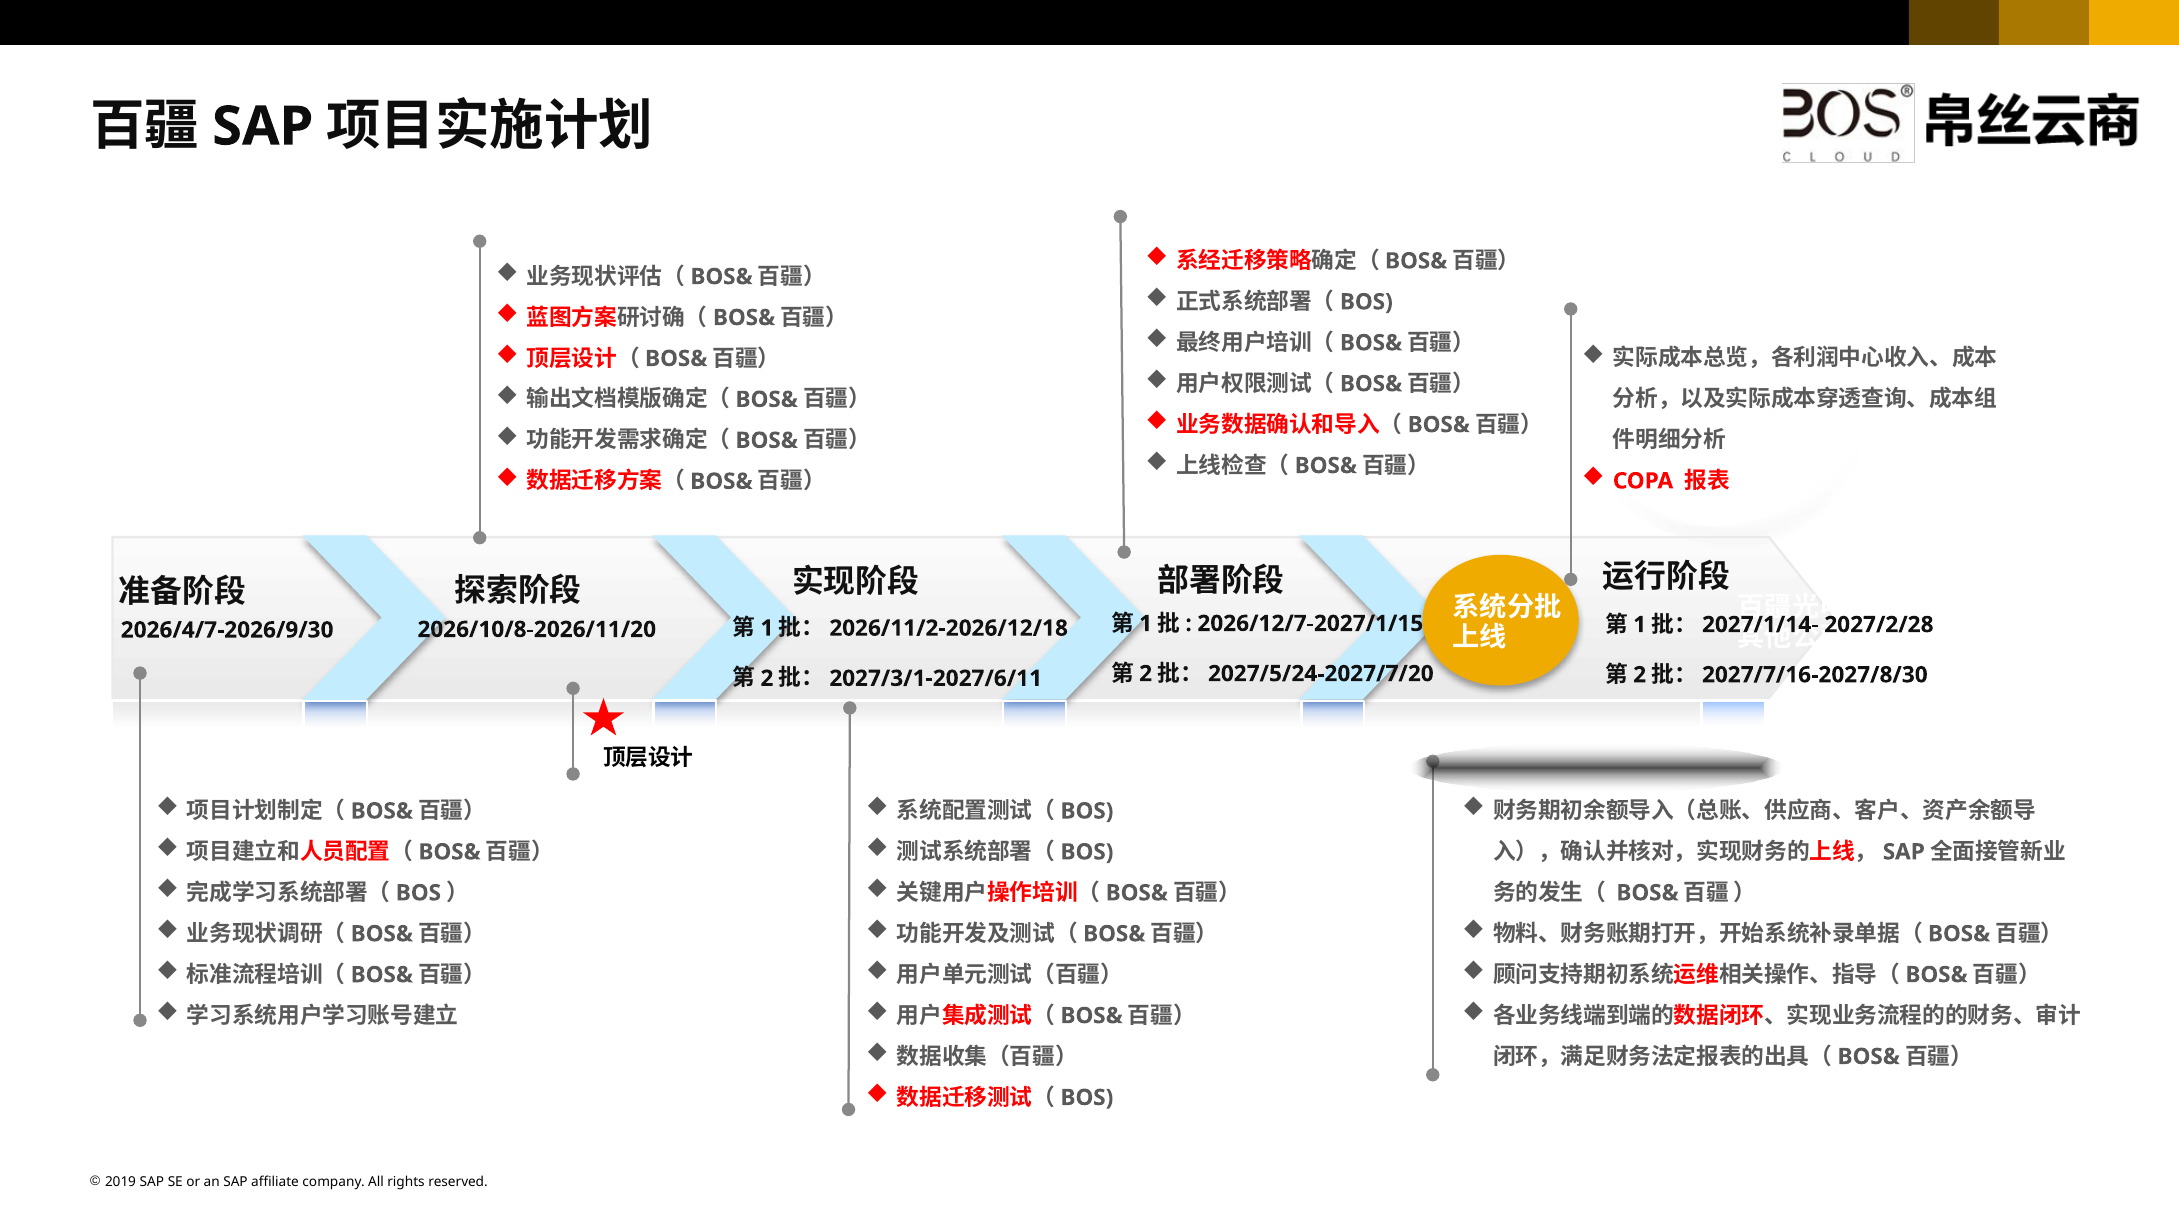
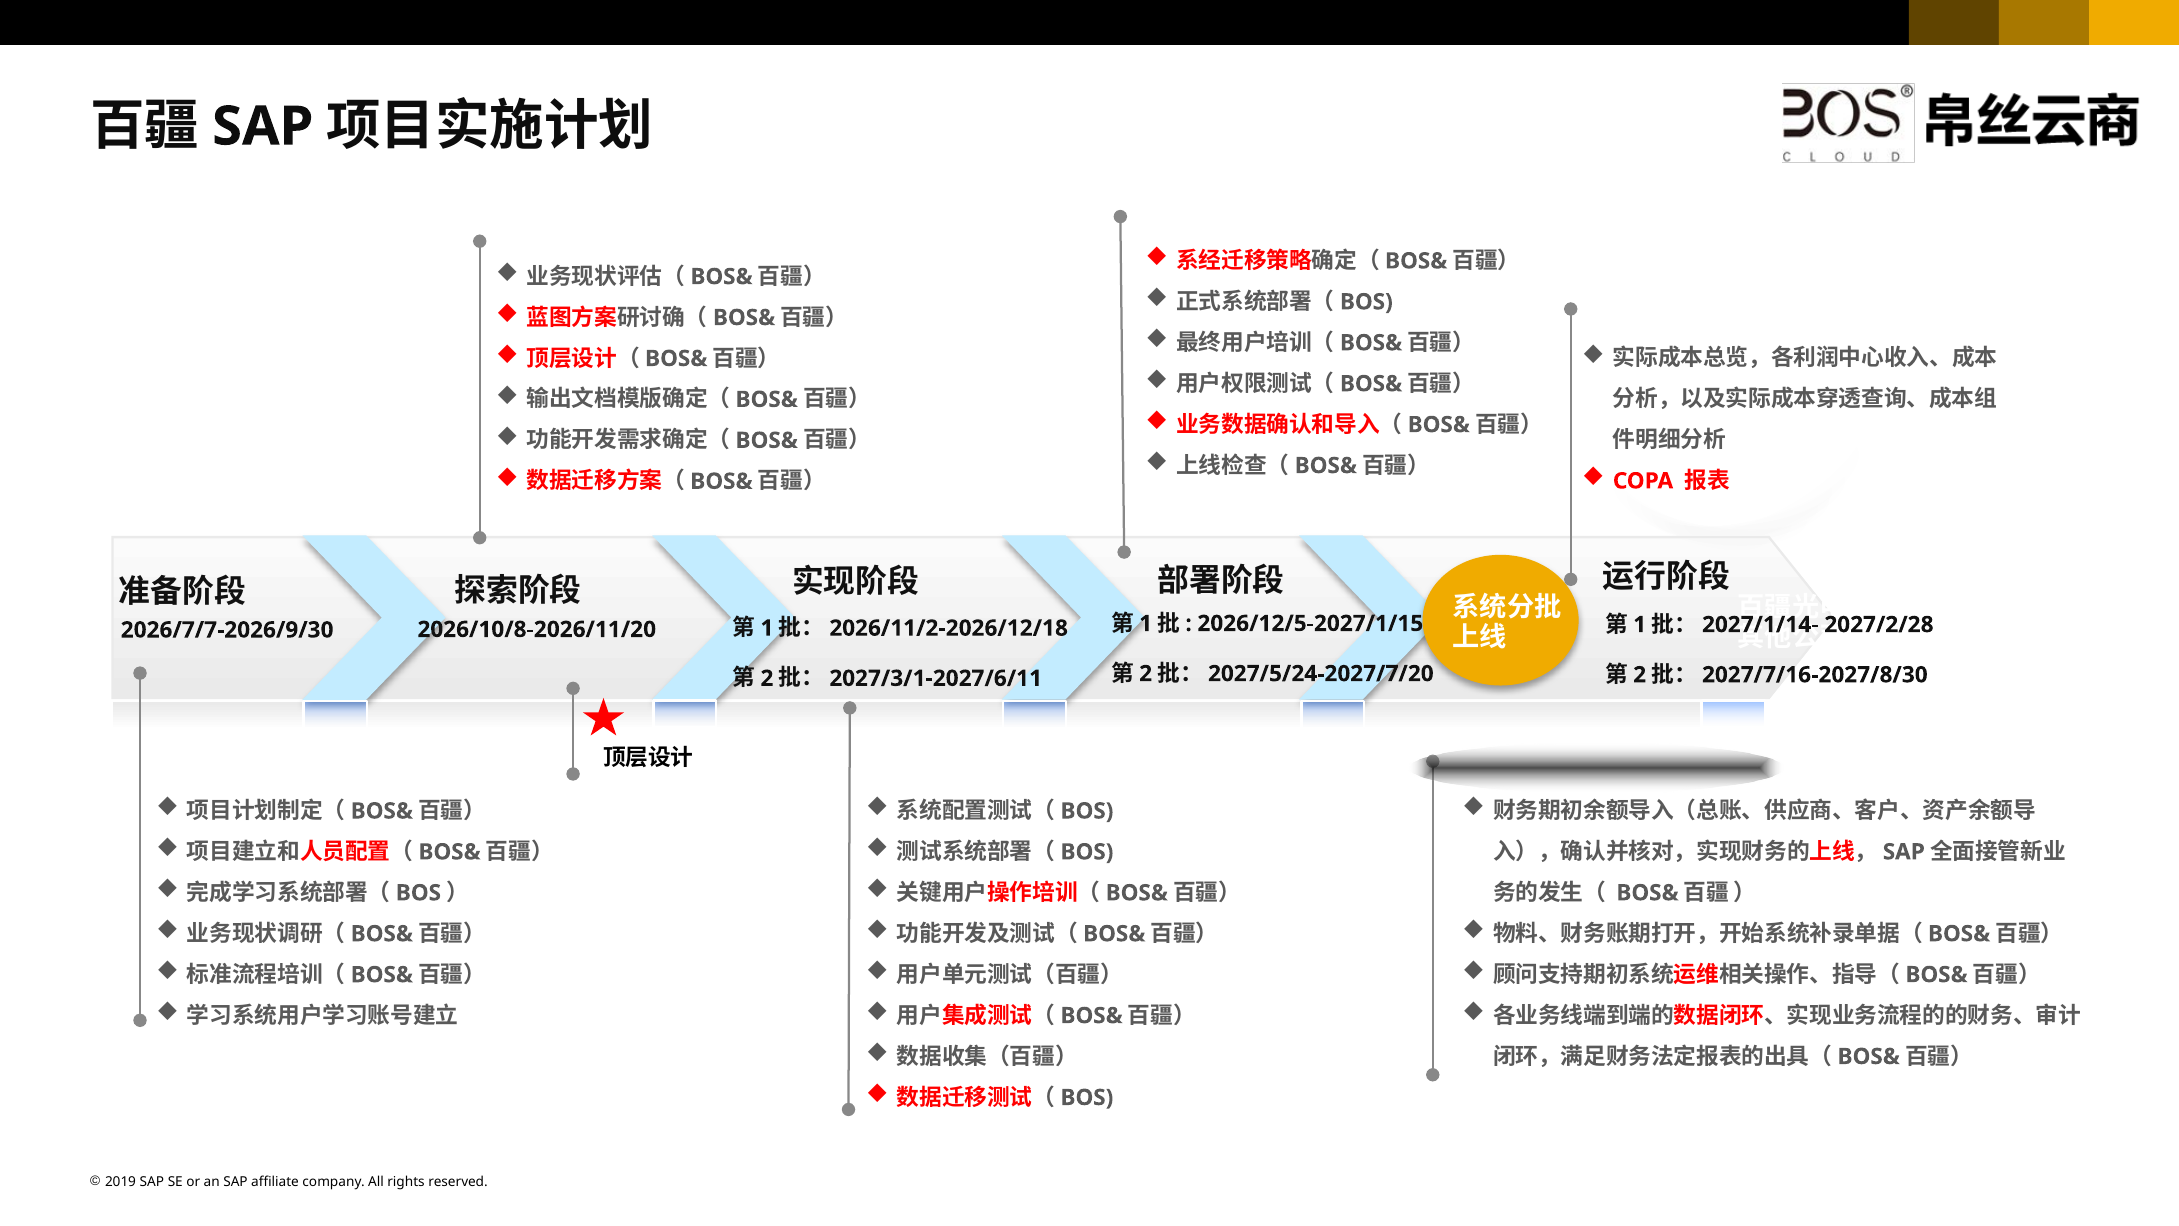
2026/12/7-2027/1/15: 2026/12/7-2027/1/15 -> 2026/12/5-2027/1/15 (1310, 623)
2026/4/7-2026/9/30: 2026/4/7-2026/9/30 -> 2026/7/7-2026/9/30 (227, 630)
